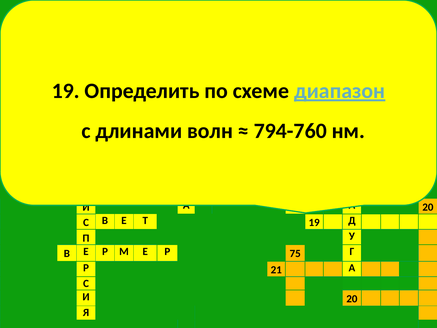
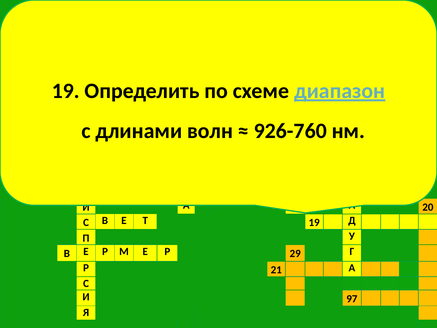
794-760: 794-760 -> 926-760 (290, 131)
75: 75 -> 29 (295, 253)
И 20: 20 -> 97 (352, 299)
